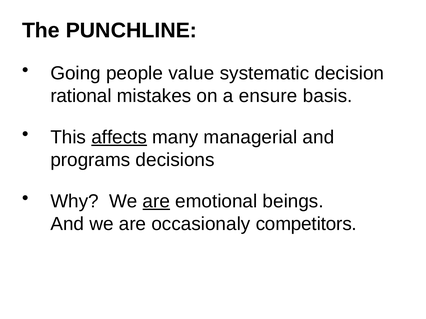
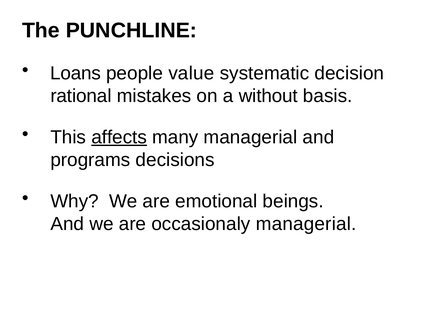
Going: Going -> Loans (76, 73)
ensure: ensure -> without (268, 96)
are underline: present -> none (156, 202)
occasionaly competitors: competitors -> managerial (306, 224)
